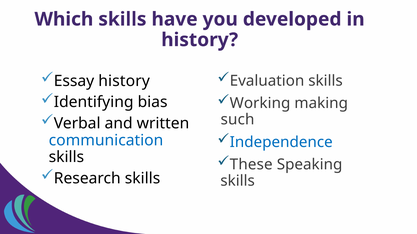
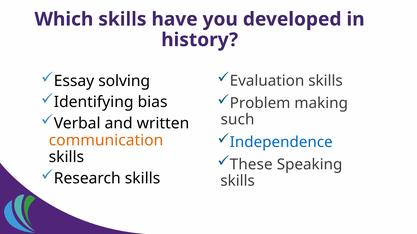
Essay history: history -> solving (124, 81)
Working: Working -> Problem (260, 103)
communication colour: blue -> orange (106, 141)
